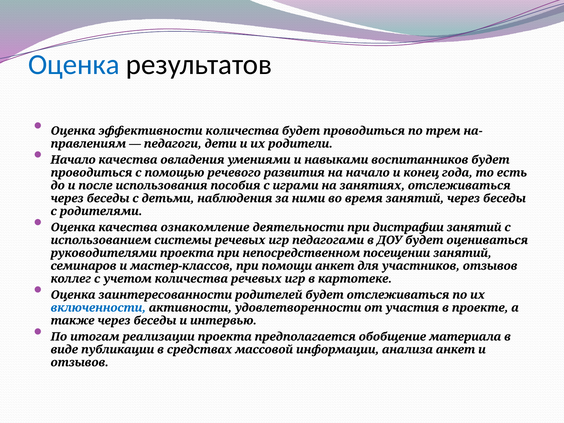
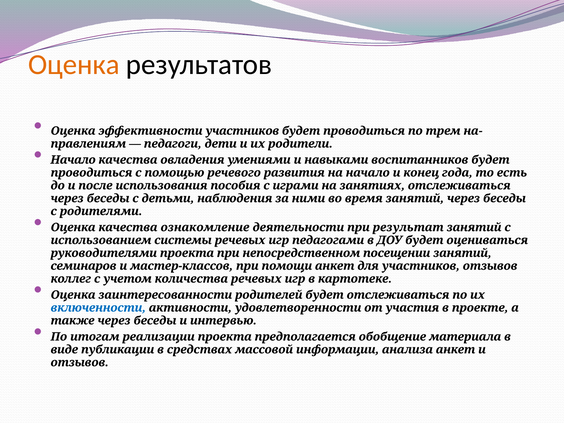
Оценка colour: blue -> orange (74, 65)
эффективности количества: количества -> участников (242, 131)
дистрафии: дистрафии -> результат (408, 227)
